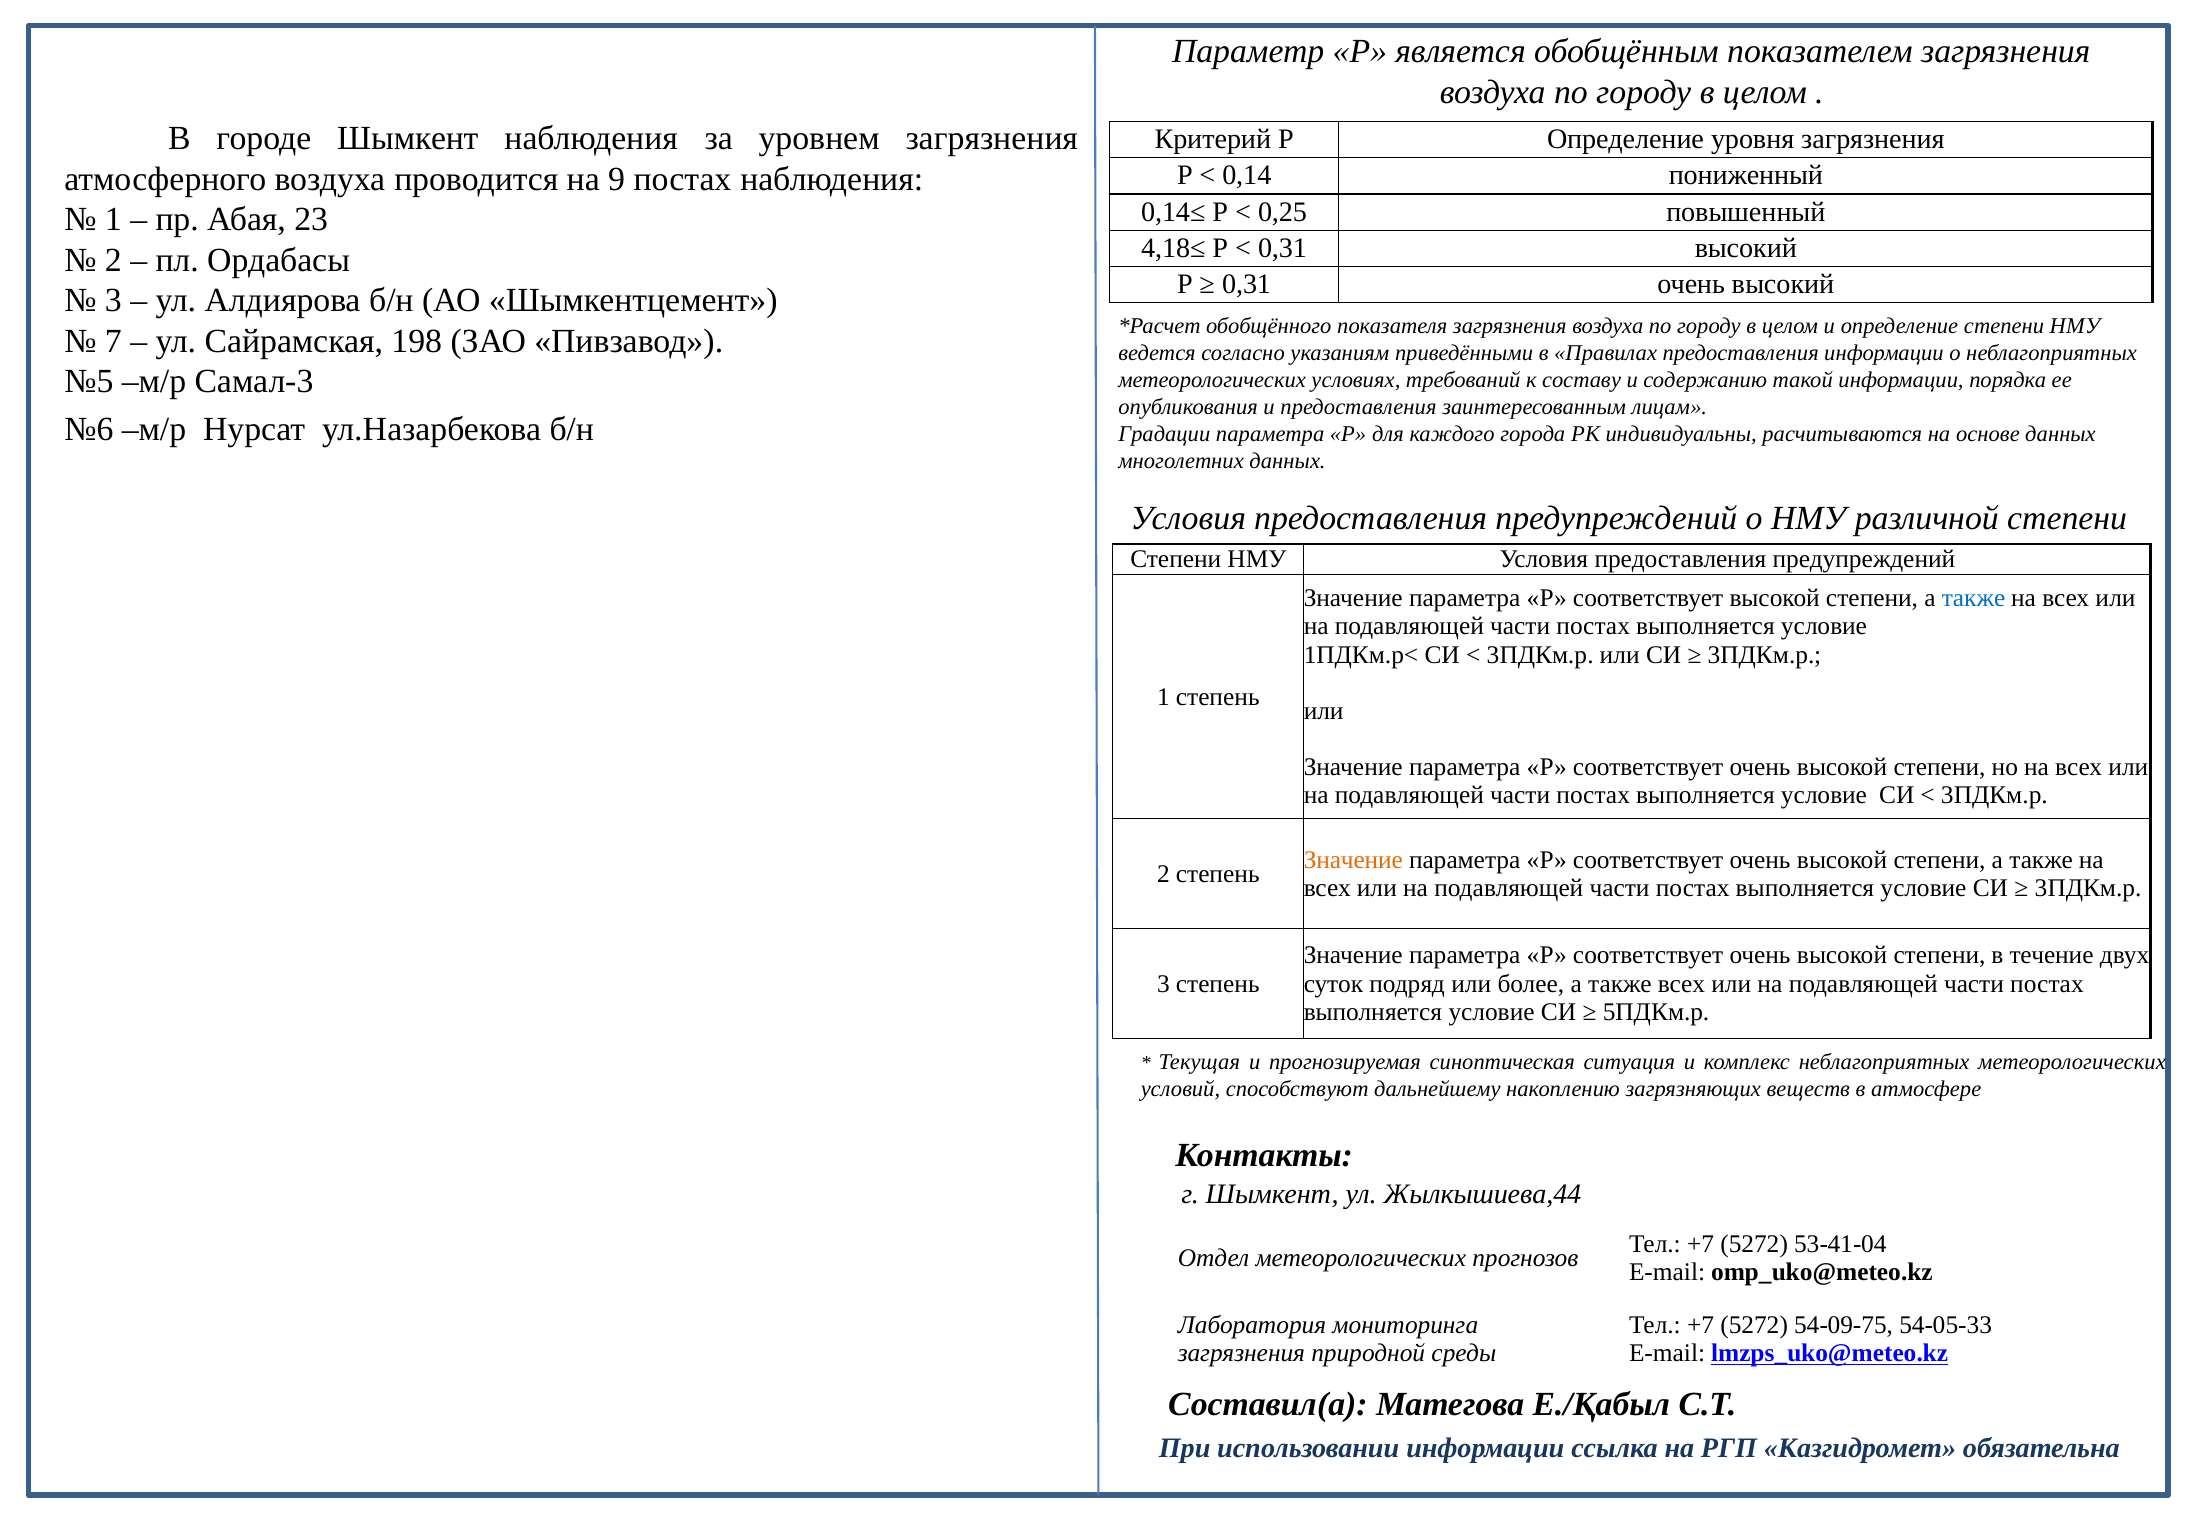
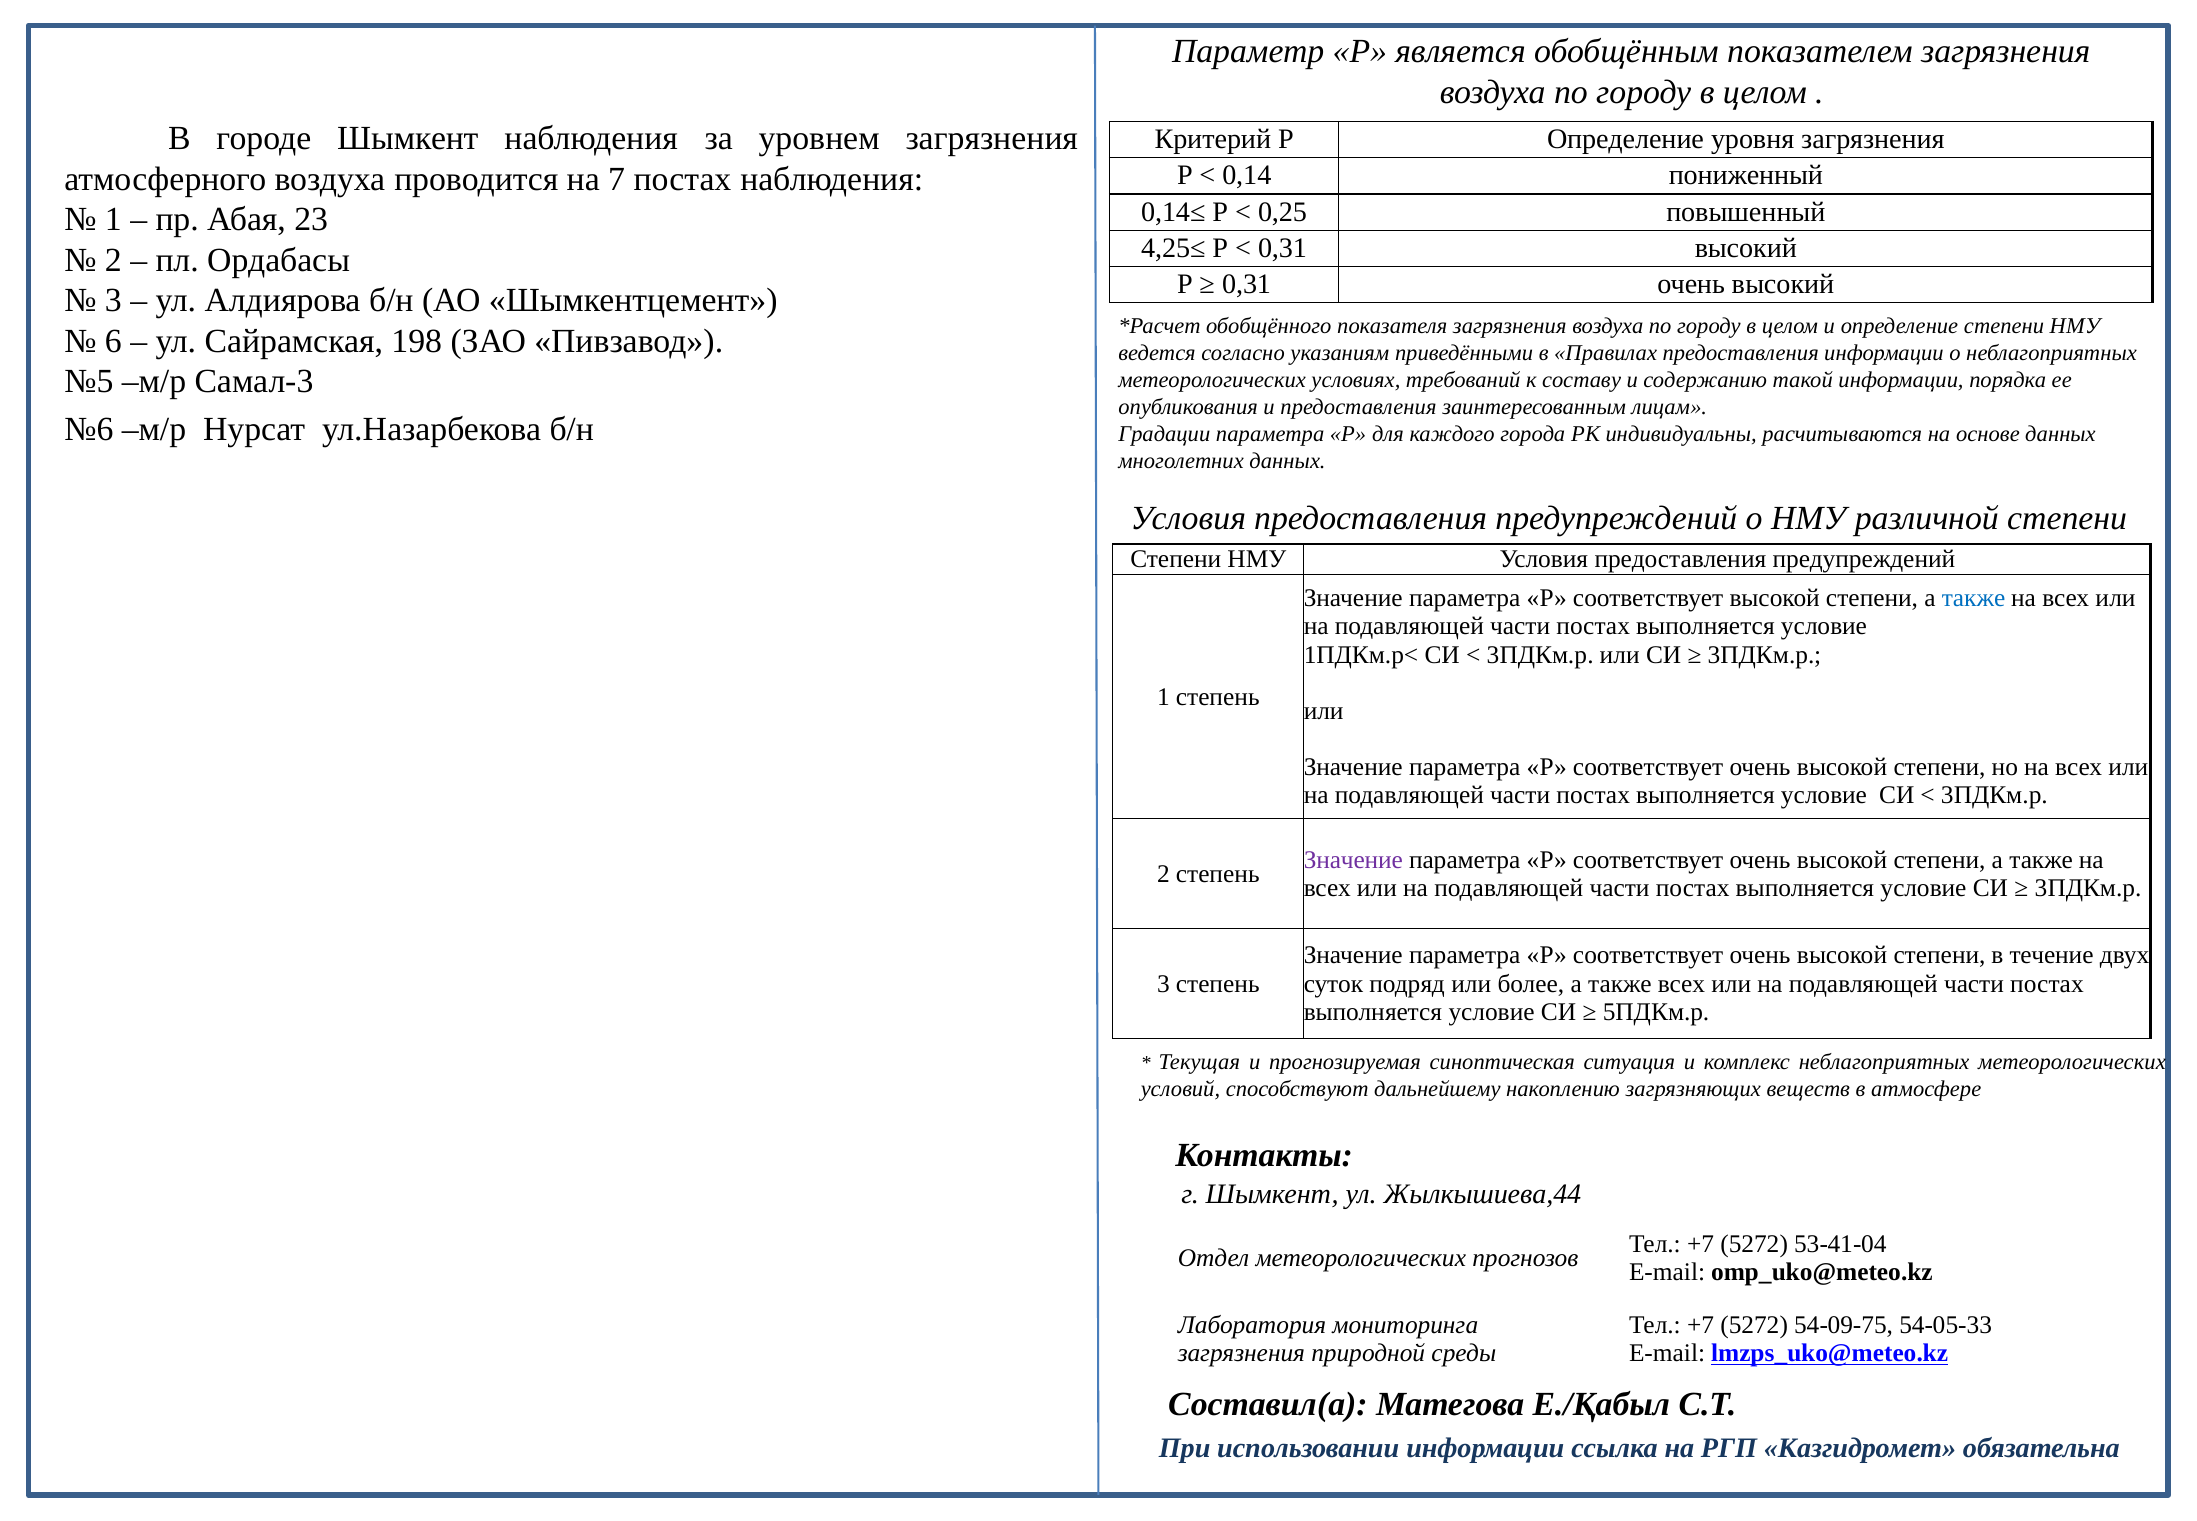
9: 9 -> 7 (617, 179)
4,18≤: 4,18≤ -> 4,25≤ (1173, 248)
7: 7 -> 6 (113, 341)
Значение colour: orange -> purple (1353, 860)
